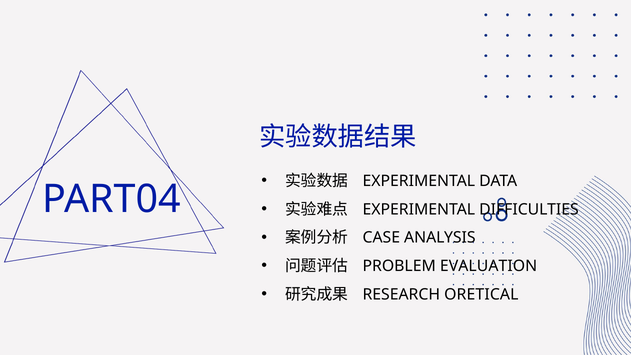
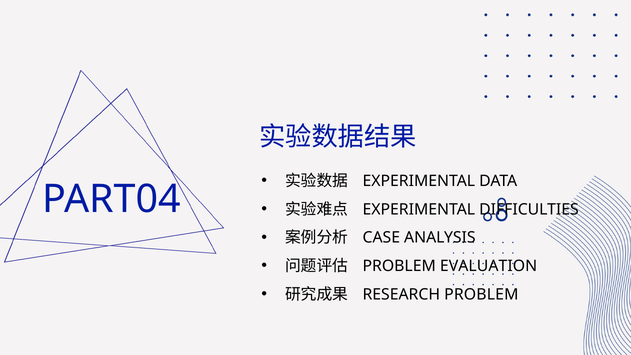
RESEARCH ORETICAL: ORETICAL -> PROBLEM (481, 294)
